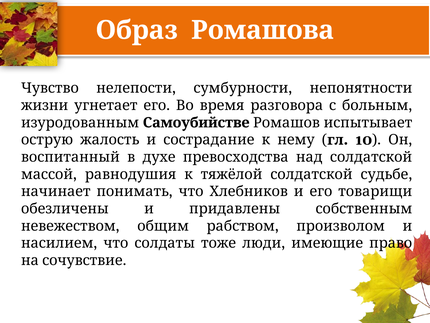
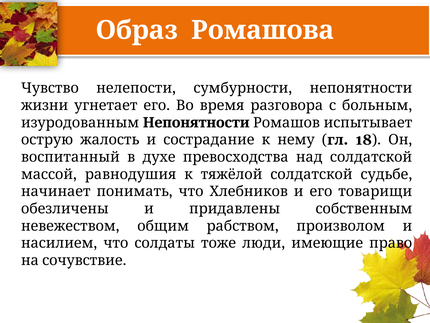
изуродованным Самоубийстве: Самоубийстве -> Непонятности (196, 122)
10: 10 -> 18 (364, 140)
